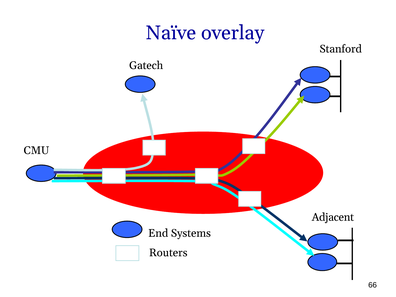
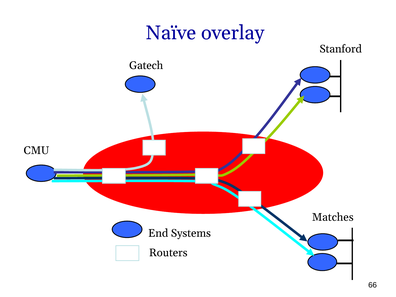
Adjacent: Adjacent -> Matches (333, 217)
